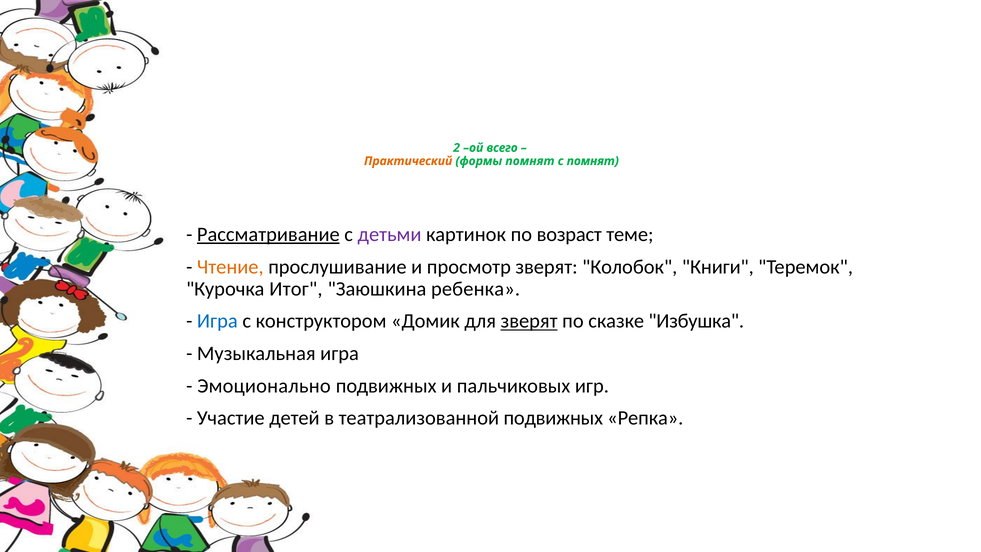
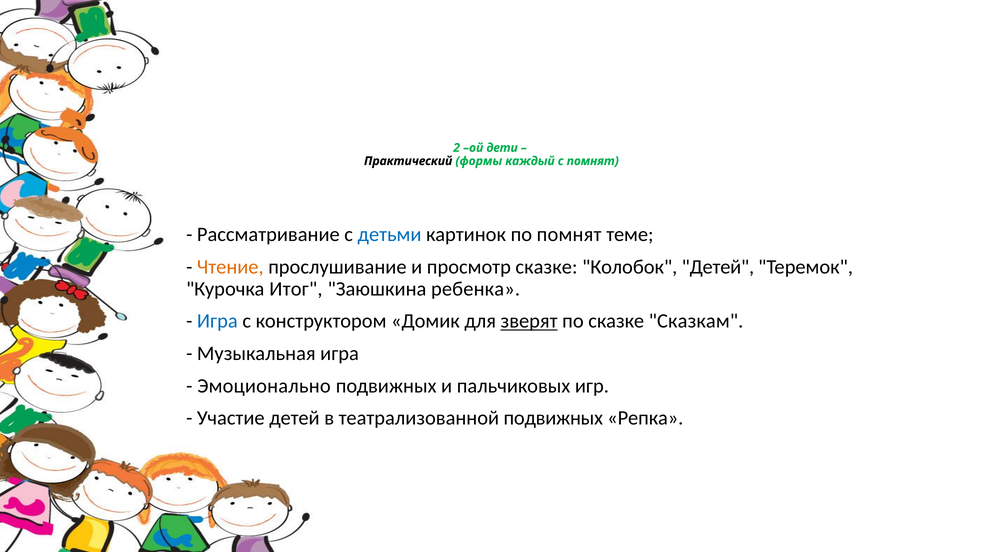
всего: всего -> дети (502, 148)
Практический colour: orange -> black (408, 161)
формы помнят: помнят -> каждый (530, 161)
Рассматривание underline: present -> none (268, 234)
детьми colour: purple -> blue (390, 234)
по возраст: возраст -> помнят (569, 234)
просмотр зверят: зверят -> сказке (546, 267)
Колобок Книги: Книги -> Детей (718, 267)
Избушка: Избушка -> Сказкам (696, 321)
